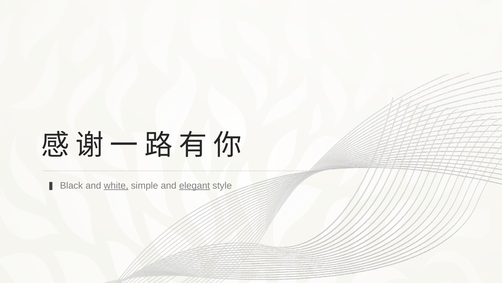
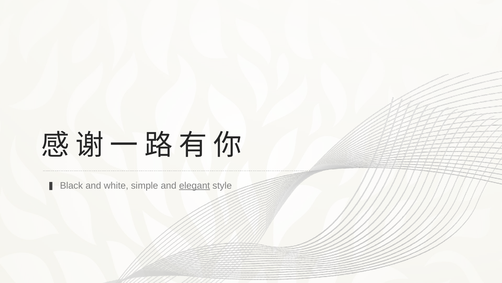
white underline: present -> none (116, 185)
